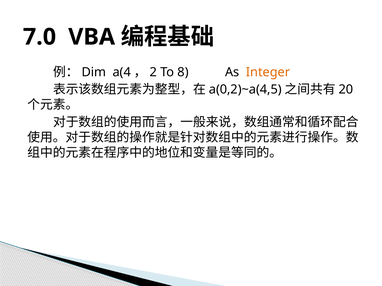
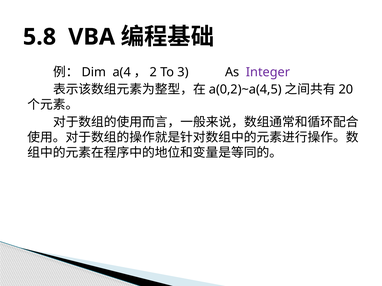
7.0: 7.0 -> 5.8 (39, 37)
8: 8 -> 3 (183, 72)
Integer colour: orange -> purple (268, 72)
